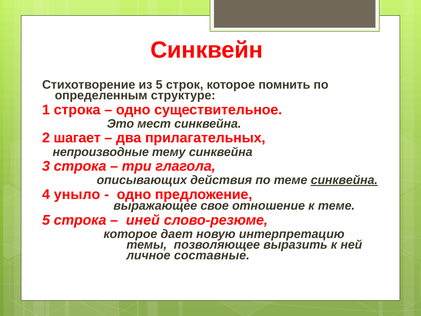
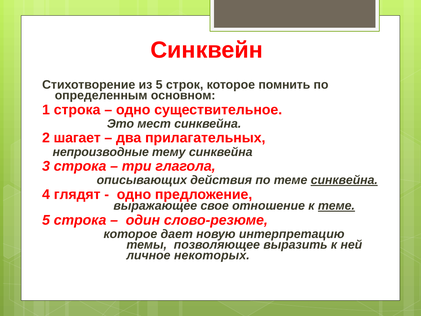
структуре: структуре -> основном (183, 95)
уныло: уныло -> глядят (77, 194)
теме underline: none -> present (336, 206)
иней: иней -> один (143, 220)
составные: составные -> некоторых (212, 255)
